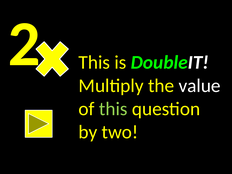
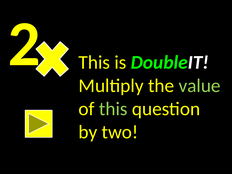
value colour: white -> light green (200, 86)
